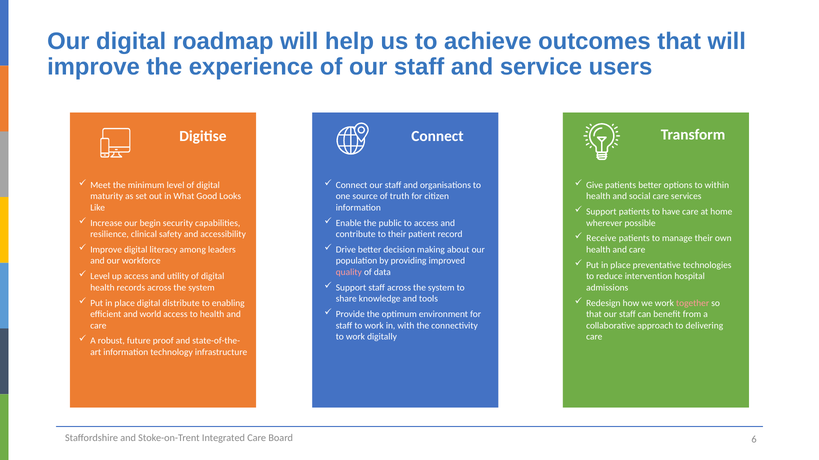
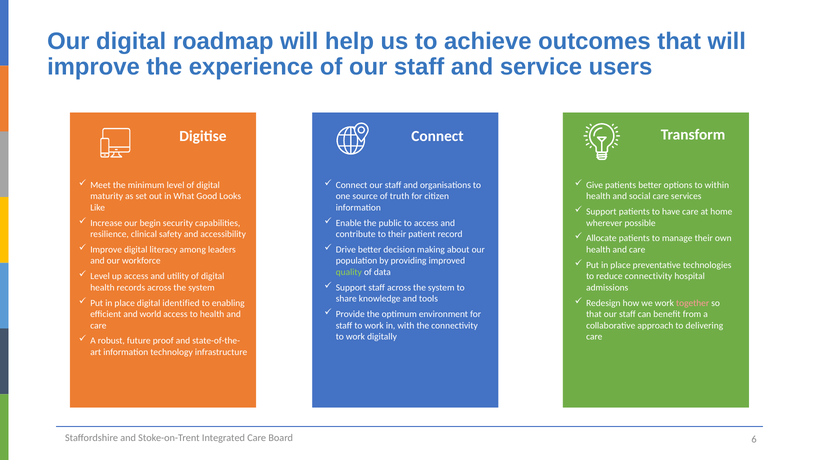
Receive: Receive -> Allocate (601, 239)
quality colour: pink -> light green (349, 273)
reduce intervention: intervention -> connectivity (648, 277)
distribute: distribute -> identified (181, 303)
